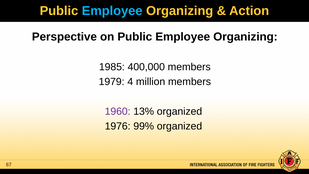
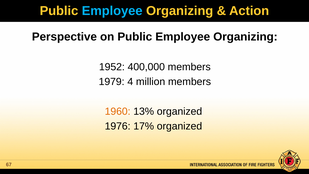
1985: 1985 -> 1952 (112, 67)
1960 colour: purple -> orange (118, 111)
99%: 99% -> 17% (144, 126)
